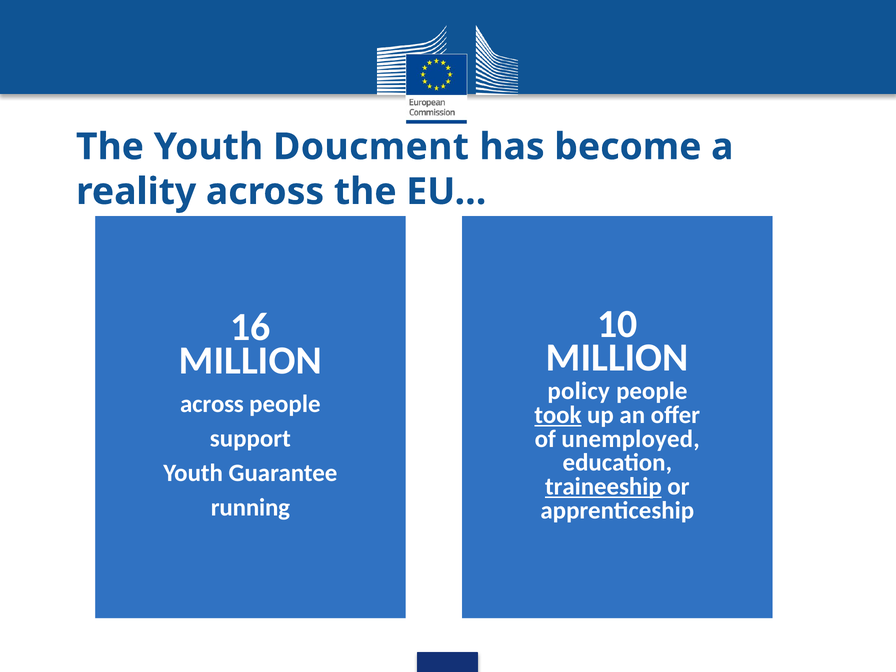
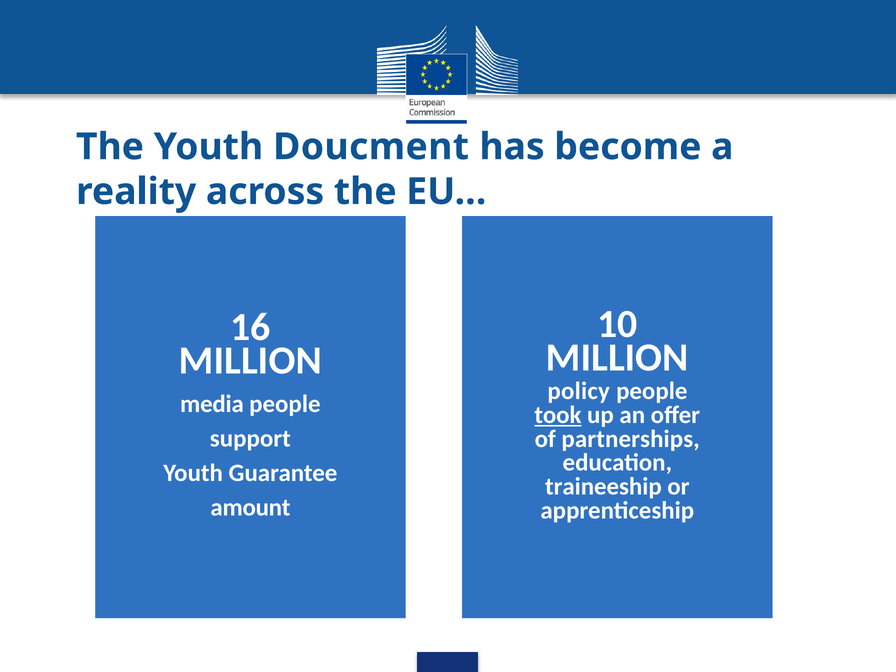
across: across -> media (212, 404)
unemployed: unemployed -> partnerships (631, 439)
traineeship underline: present -> none (603, 487)
running: running -> amount (250, 507)
